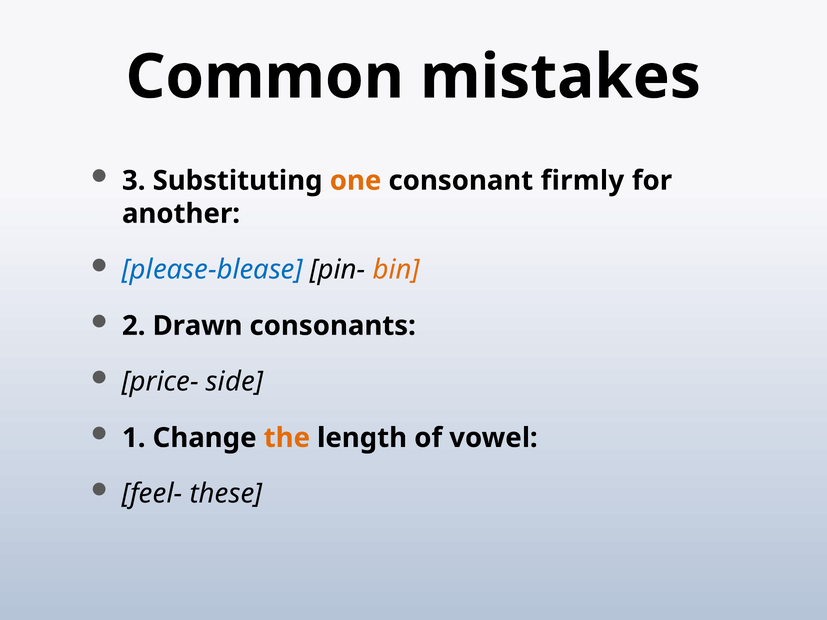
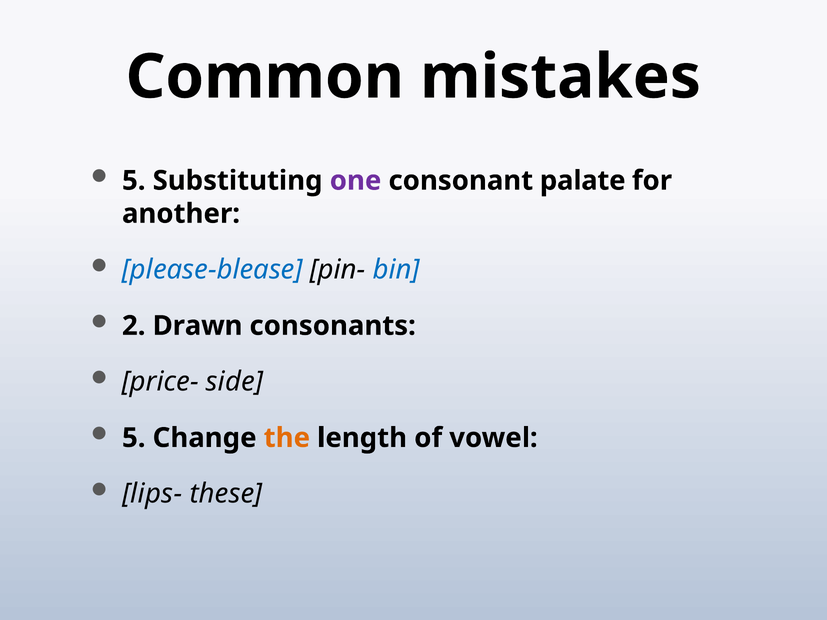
3: 3 -> 5 (134, 181)
one colour: orange -> purple (356, 181)
firmly: firmly -> palate (583, 181)
bin colour: orange -> blue (396, 270)
1: 1 -> 5 (134, 438)
feel-: feel- -> lips- (152, 494)
